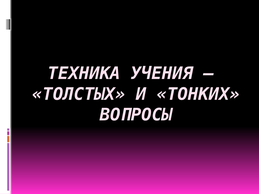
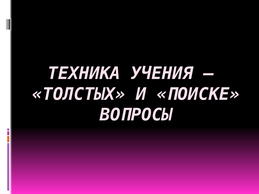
ТОНКИХ: ТОНКИХ -> ПОИСКЕ (198, 94)
